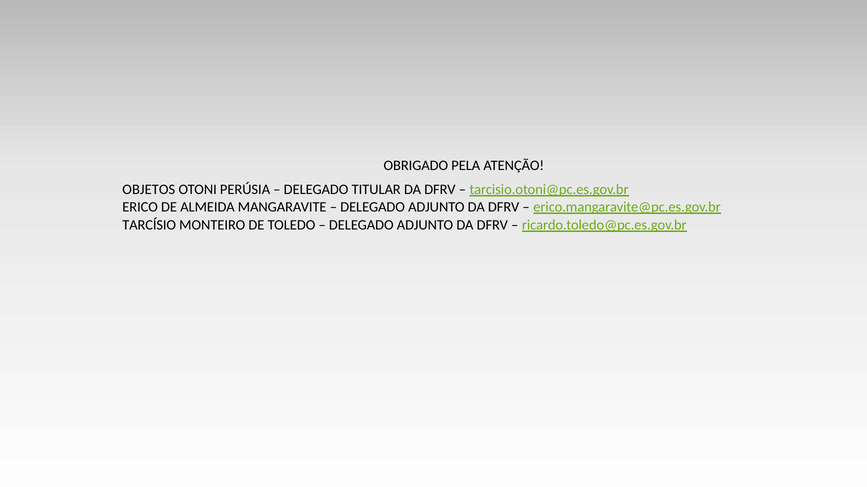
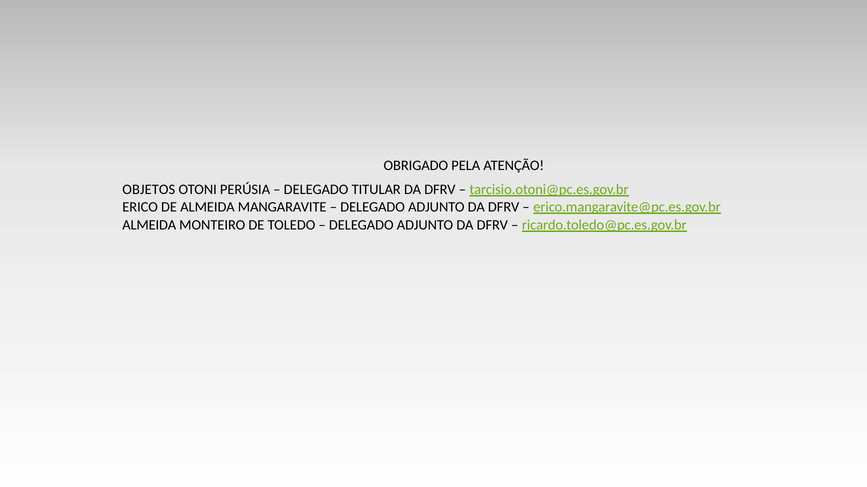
TARCÍSIO: TARCÍSIO -> ALMEIDA (149, 225)
